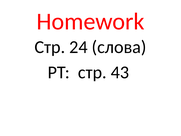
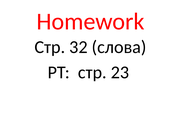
24: 24 -> 32 (78, 47)
43: 43 -> 23 (120, 72)
